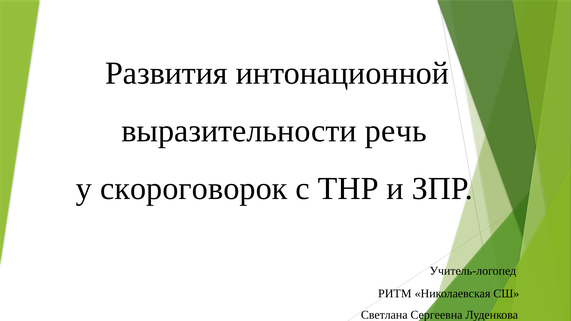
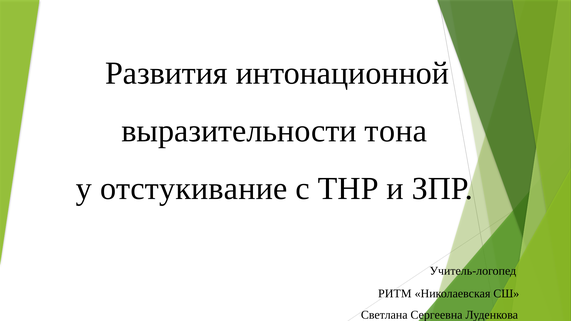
речь: речь -> тона (396, 131)
скороговорок: скороговорок -> отстукивание (194, 189)
